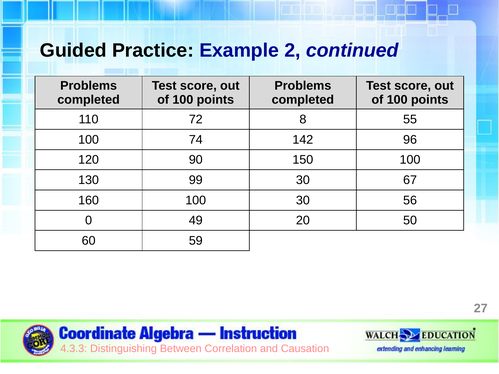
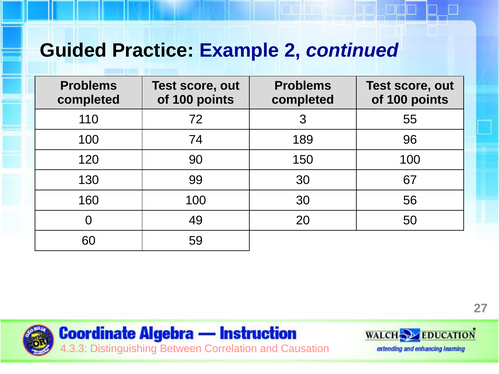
8: 8 -> 3 (303, 120)
142: 142 -> 189 (303, 140)
